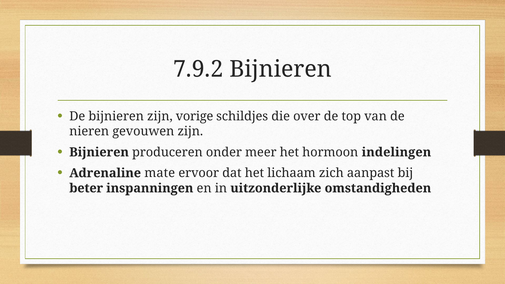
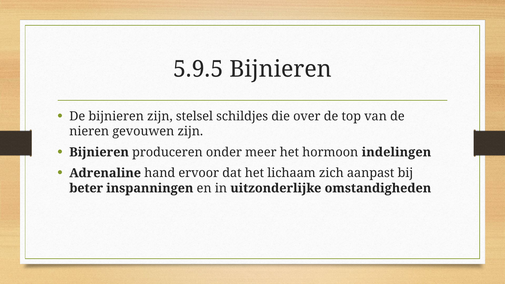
7.9.2: 7.9.2 -> 5.9.5 (198, 69)
vorige: vorige -> stelsel (194, 116)
mate: mate -> hand (160, 173)
